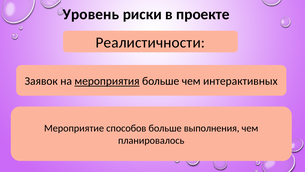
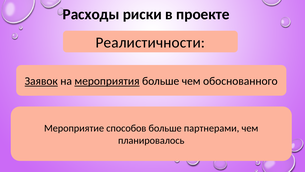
Уровень: Уровень -> Расходы (91, 14)
Заявок underline: none -> present (41, 81)
интерактивных: интерактивных -> обоснованного (240, 81)
выполнения: выполнения -> партнерами (212, 128)
